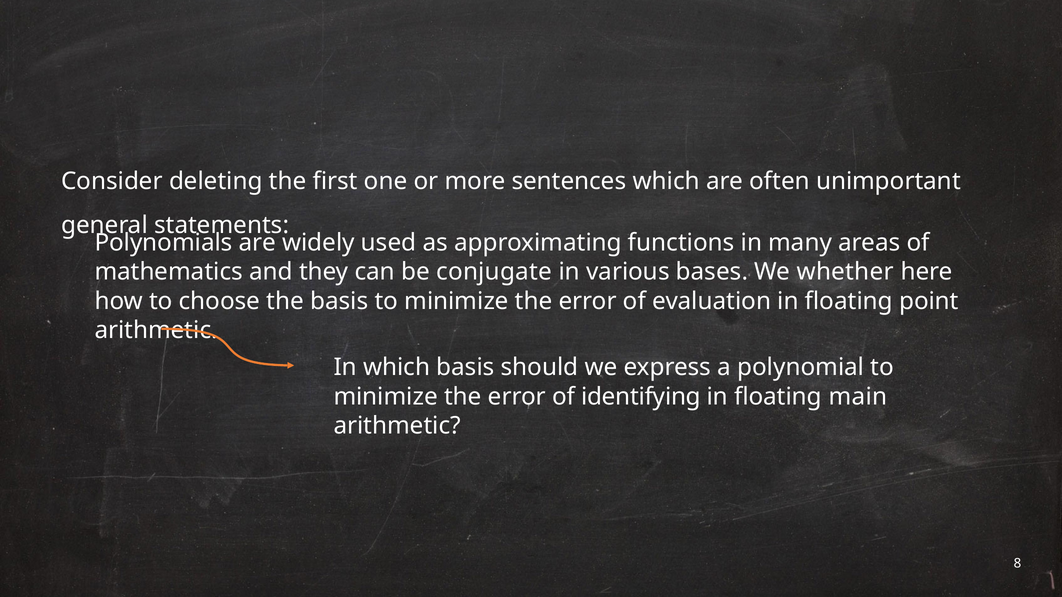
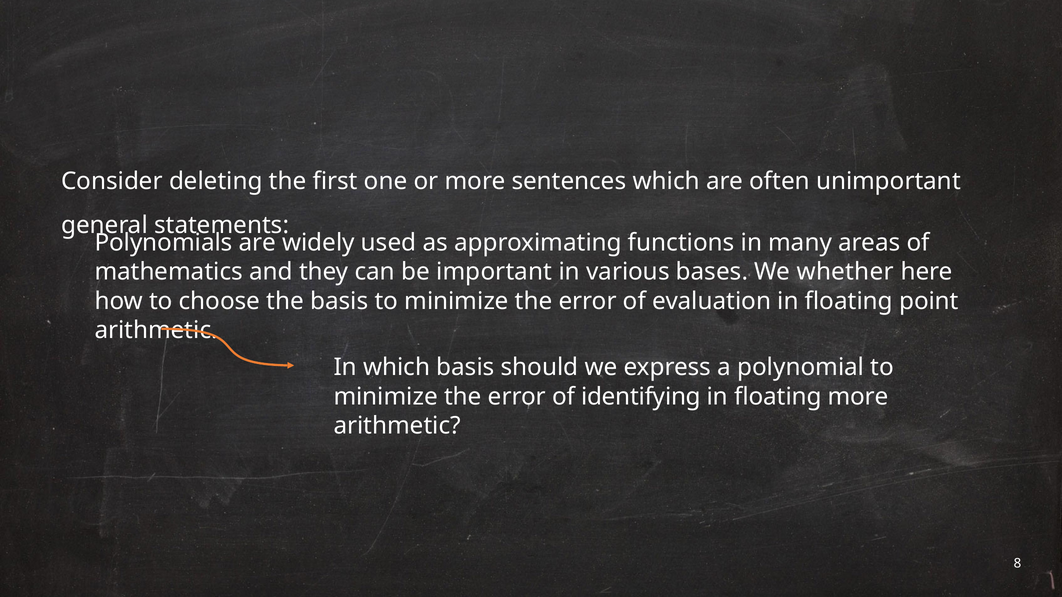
conjugate: conjugate -> important (494, 272)
floating main: main -> more (858, 397)
